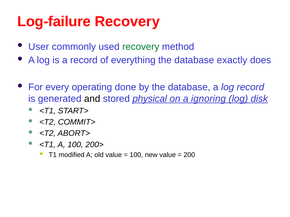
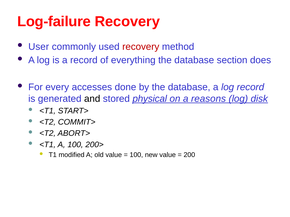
recovery colour: green -> red (141, 47)
exactly: exactly -> section (232, 60)
operating: operating -> accesses (92, 87)
ignoring: ignoring -> reasons (208, 99)
